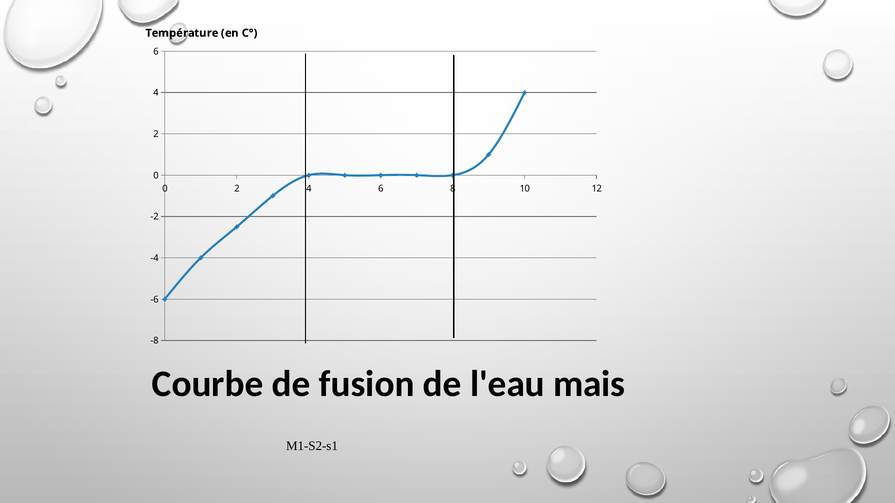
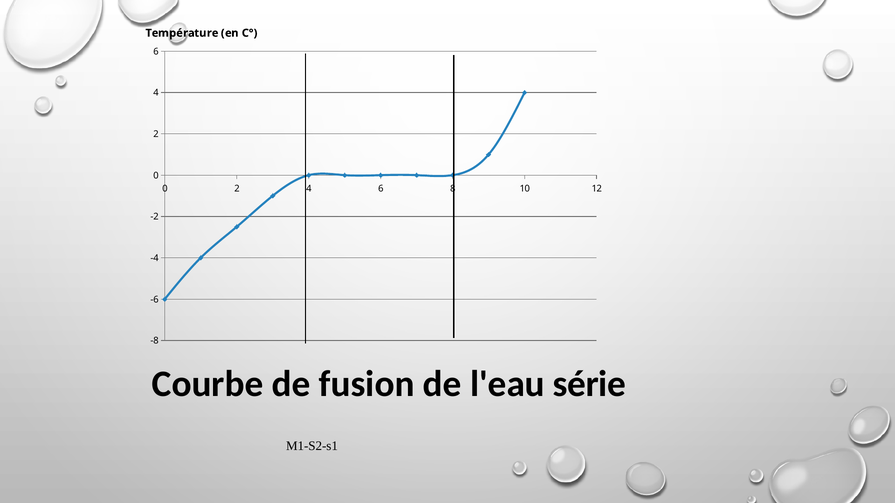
mais: mais -> série (589, 384)
